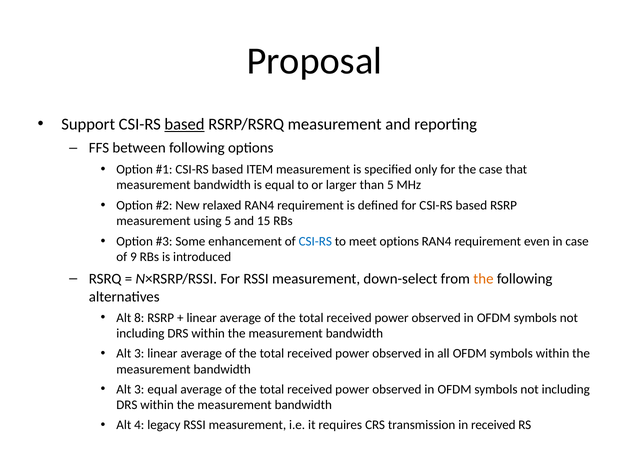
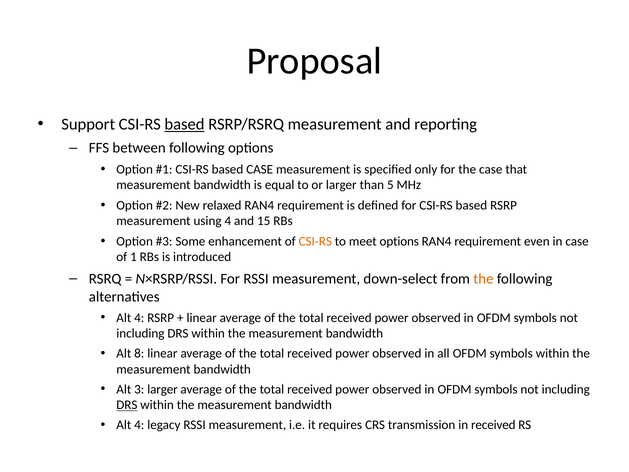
based ITEM: ITEM -> CASE (260, 169)
using 5: 5 -> 4 (228, 221)
CSI-RS colour: blue -> orange (315, 241)
9: 9 -> 1 (134, 257)
8: 8 -> 4 (139, 318)
3: 3 -> 8 (139, 353)
3 equal: equal -> larger (163, 389)
DRS underline: none -> present (127, 405)
